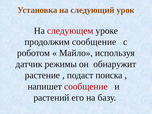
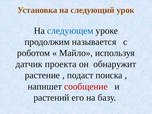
следующем colour: red -> blue (70, 31)
продолжим сообщение: сообщение -> называется (94, 42)
режимы: режимы -> проекта (61, 64)
